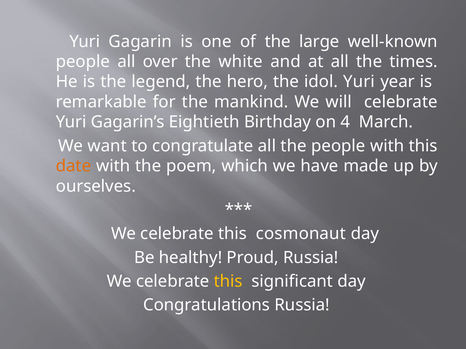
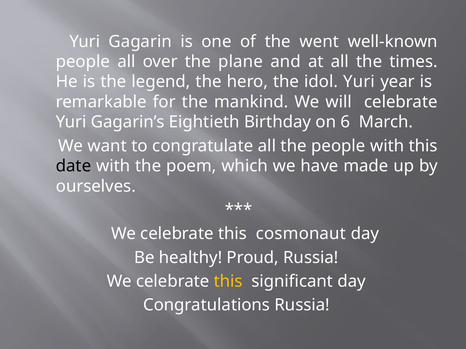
large: large -> went (319, 42)
white: white -> plane (241, 62)
4: 4 -> 6 (345, 122)
date colour: orange -> black (74, 166)
